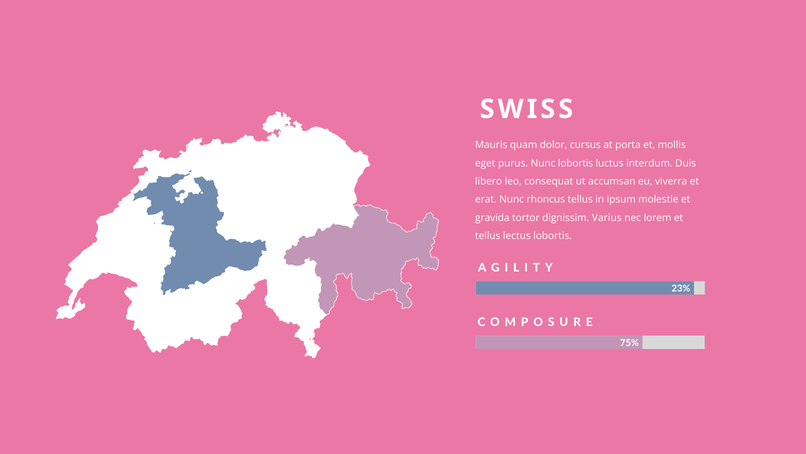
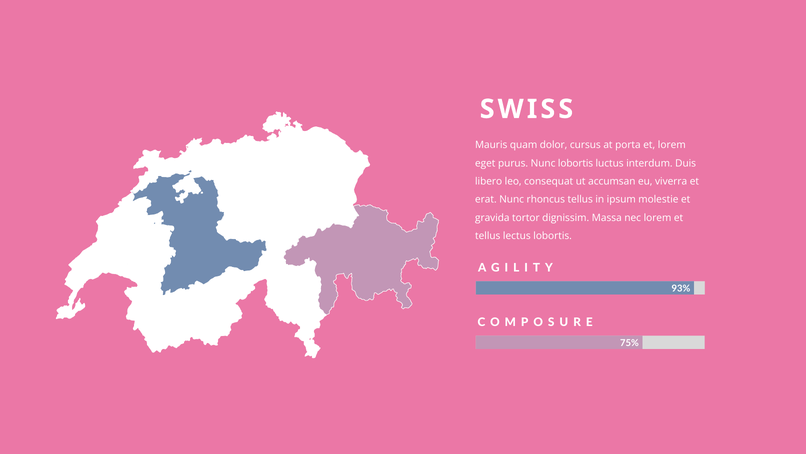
et mollis: mollis -> lorem (672, 145)
Varius: Varius -> Massa (607, 217)
23%: 23% -> 93% (681, 288)
